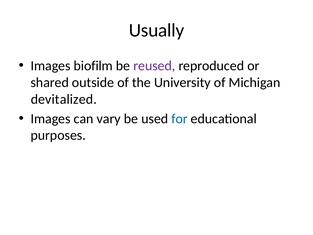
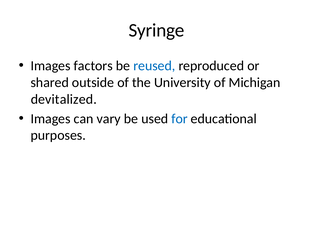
Usually: Usually -> Syringe (157, 30)
biofilm: biofilm -> factors (93, 66)
reused colour: purple -> blue (154, 66)
